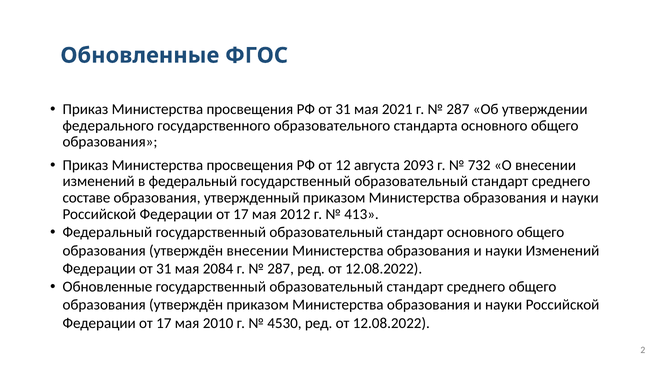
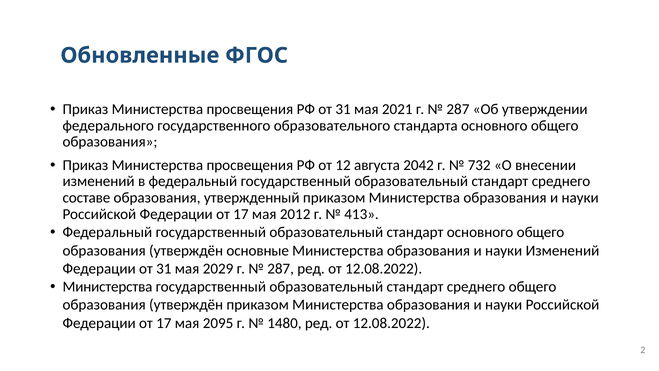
2093: 2093 -> 2042 (419, 165)
утверждён внесении: внесении -> основные (258, 250)
2084: 2084 -> 2029 (218, 269)
Обновленные: Обновленные -> Министерства (108, 287)
2010: 2010 -> 2095 (218, 323)
4530: 4530 -> 1480 (284, 323)
